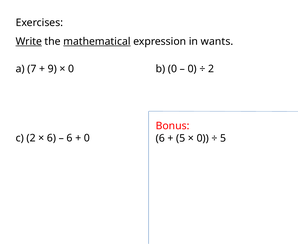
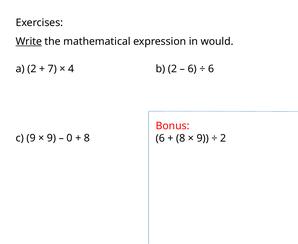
mathematical underline: present -> none (97, 41)
wants: wants -> would (217, 41)
a 7: 7 -> 2 (32, 69)
9: 9 -> 7 (52, 69)
0: 0 -> 4 (71, 69)
b 0: 0 -> 2 (172, 69)
0: 0 -> 6 (192, 69)
2: 2 -> 6 (211, 69)
c 2: 2 -> 9 (31, 138)
6: 6 -> 9 (51, 138)
6: 6 -> 0 (70, 138)
0: 0 -> 8 (87, 138)
5: 5 -> 8 (181, 139)
0: 0 -> 9 (203, 139)
5: 5 -> 2 (223, 139)
